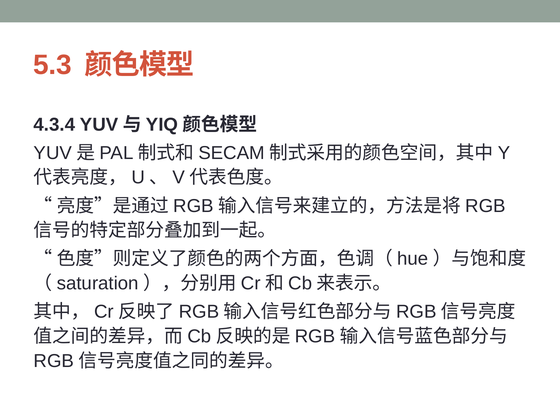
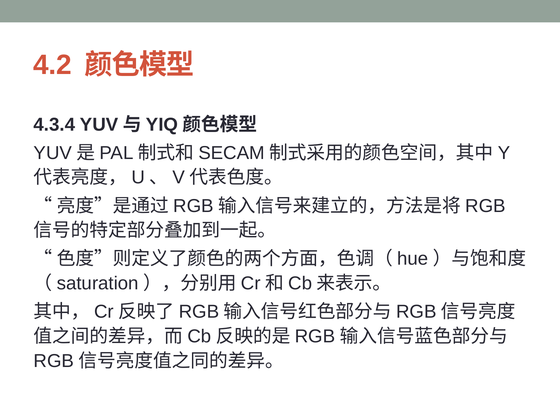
5.3: 5.3 -> 4.2 (52, 65)
